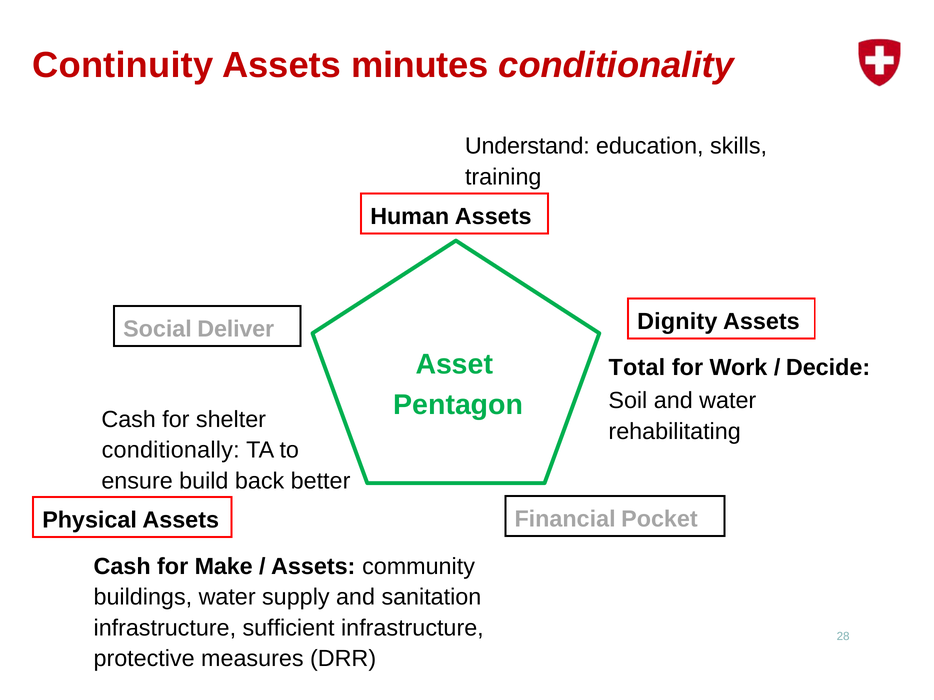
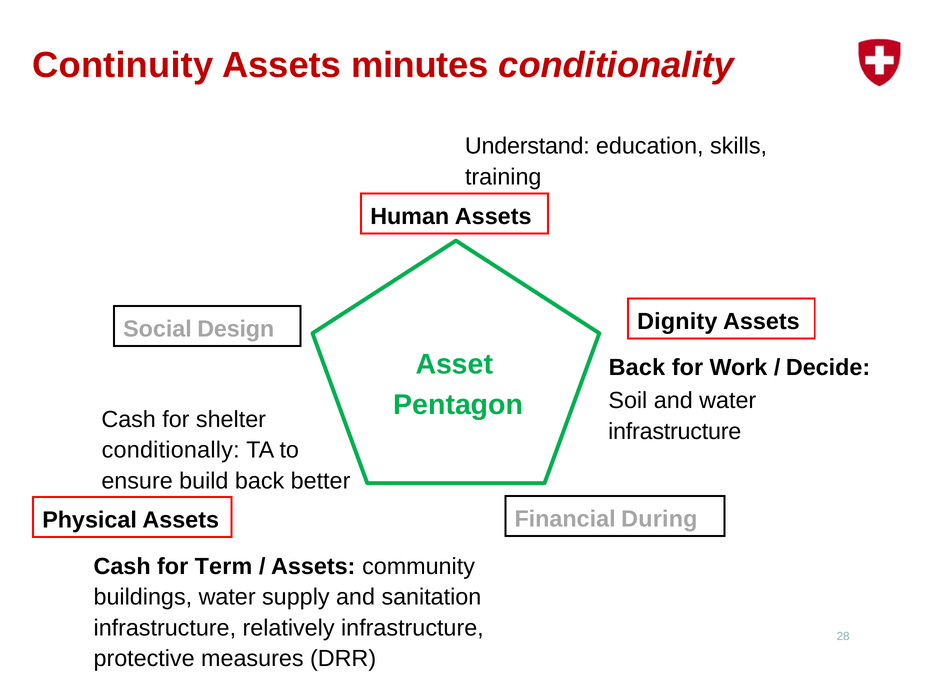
Deliver: Deliver -> Design (236, 329)
Total: Total -> Back (637, 368)
rehabilitating: rehabilitating -> infrastructure (675, 432)
Pocket: Pocket -> During (659, 520)
Make: Make -> Term (223, 567)
sufficient: sufficient -> relatively (289, 628)
